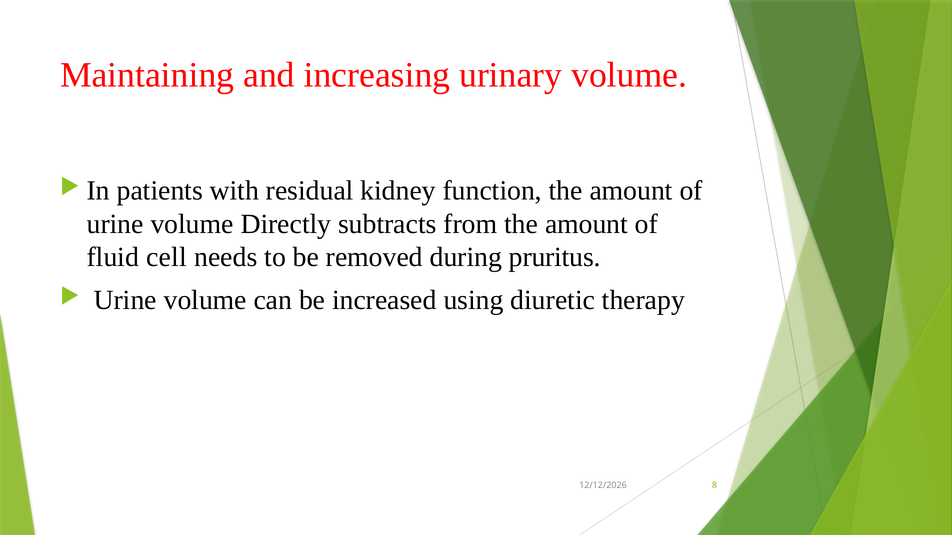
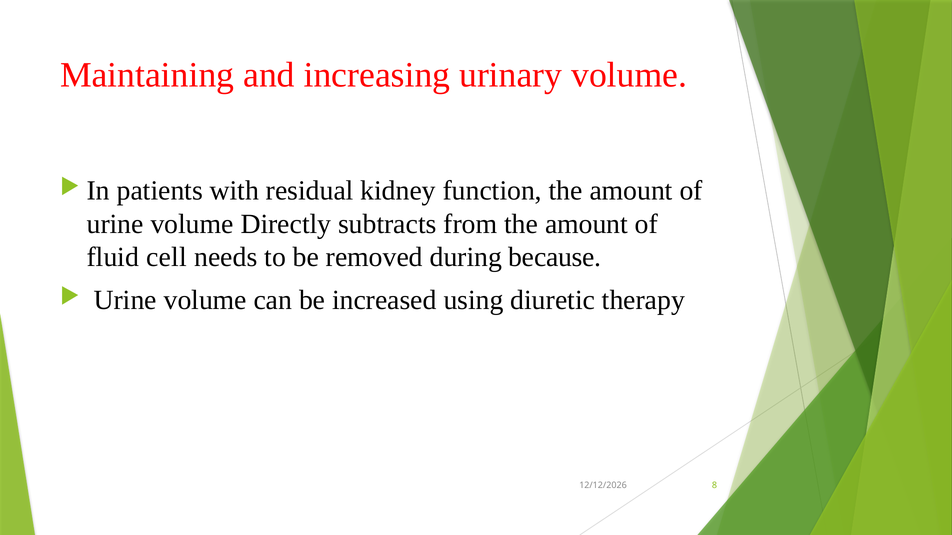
pruritus: pruritus -> because (555, 257)
